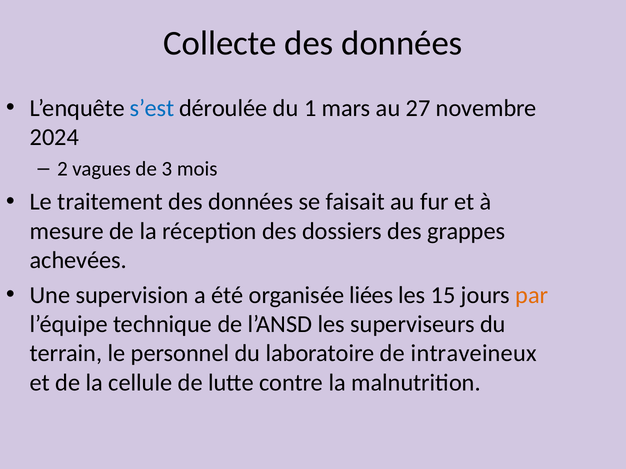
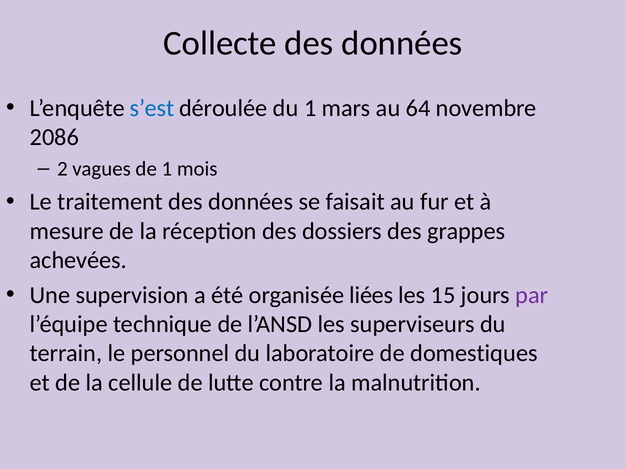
27: 27 -> 64 (418, 108)
2024: 2024 -> 2086 (54, 137)
de 3: 3 -> 1 (167, 169)
par colour: orange -> purple (532, 295)
intraveineux: intraveineux -> domestiques (474, 354)
